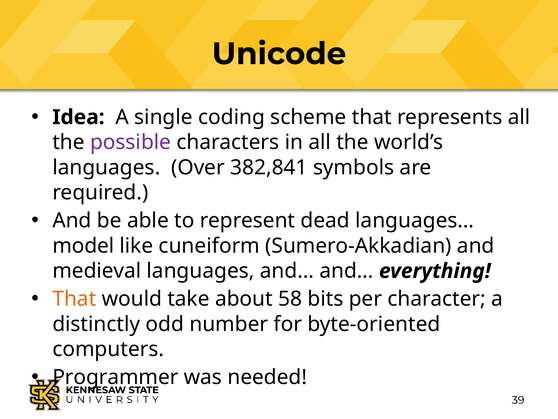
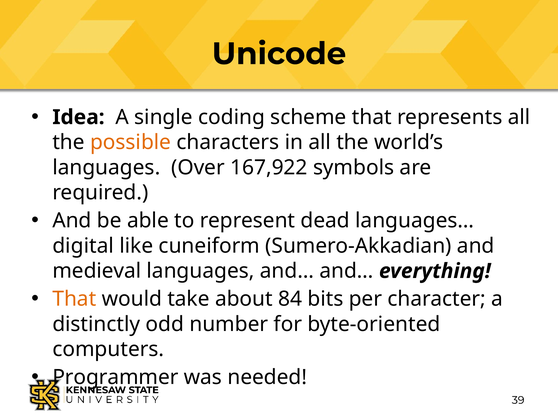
possible colour: purple -> orange (131, 142)
382,841: 382,841 -> 167,922 (269, 167)
model: model -> digital (83, 246)
58: 58 -> 84 (290, 299)
